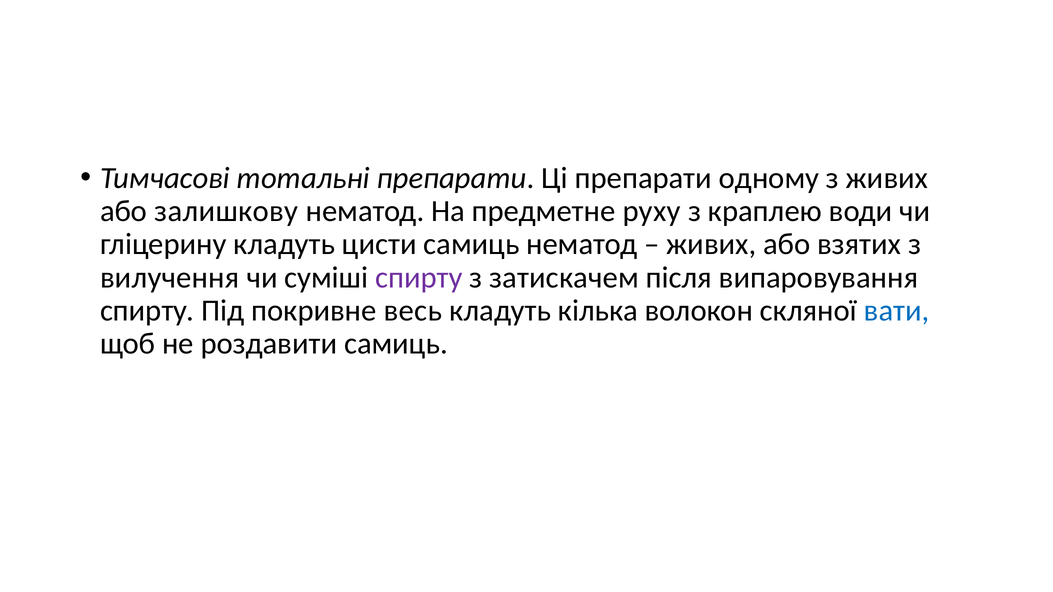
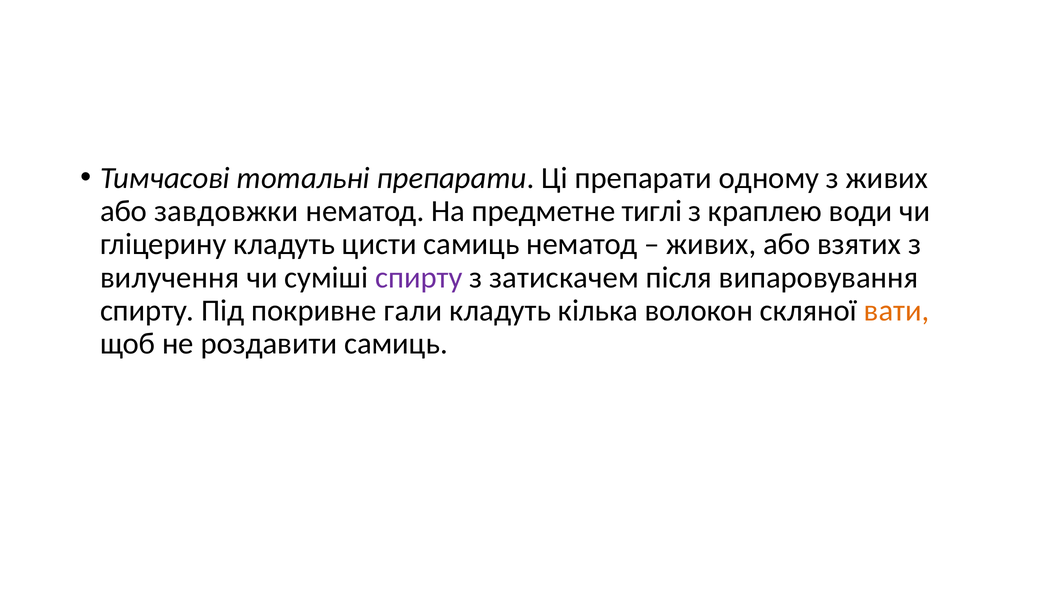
залишкову: залишкову -> завдовжки (226, 211)
руху: руху -> тиглі (652, 211)
весь: весь -> гали (413, 311)
вати colour: blue -> orange (897, 311)
